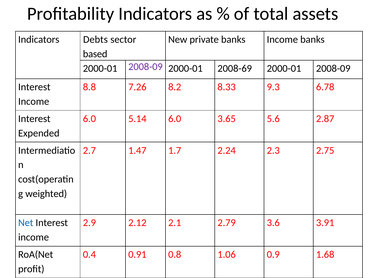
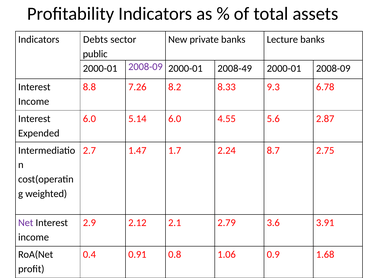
banks Income: Income -> Lecture (282, 39)
based: based -> public (95, 54)
2008-69: 2008-69 -> 2008-49 (235, 68)
3.65: 3.65 -> 4.55 (227, 118)
2.3: 2.3 -> 8.7 (273, 150)
Net colour: blue -> purple (26, 222)
